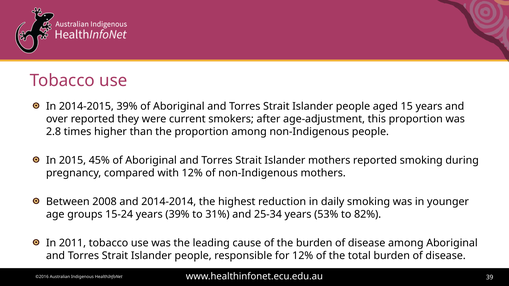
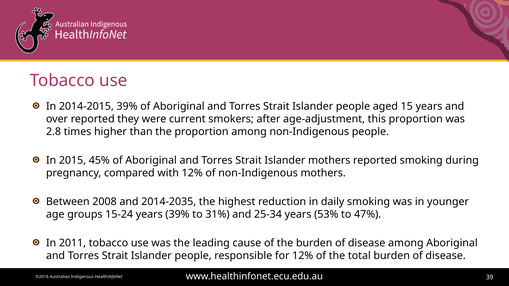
2014-2014: 2014-2014 -> 2014-2035 (169, 202)
82%: 82% -> 47% (368, 215)
